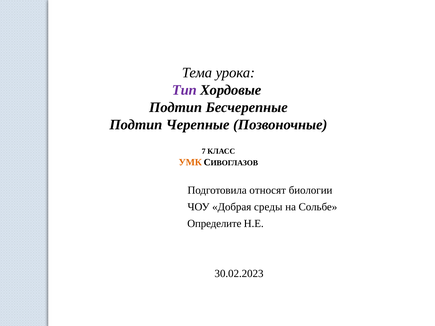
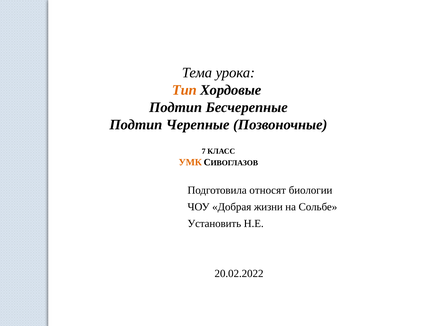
Тип colour: purple -> orange (184, 90)
среды: среды -> жизни (268, 207)
Определите: Определите -> Установить (214, 224)
30.02.2023: 30.02.2023 -> 20.02.2022 (239, 274)
